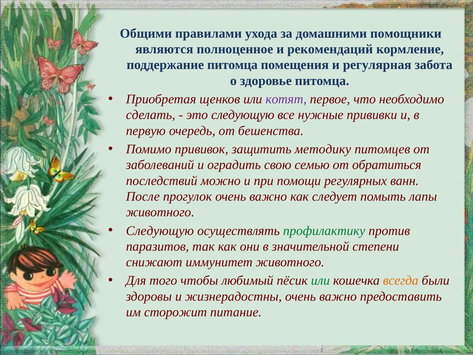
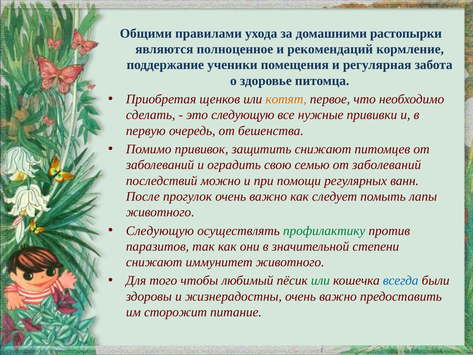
помощники: помощники -> растопырки (406, 33)
поддержание питомца: питомца -> ученики (232, 65)
котят colour: purple -> orange (286, 99)
защитить методику: методику -> снижают (323, 149)
семью от обратиться: обратиться -> заболеваний (387, 165)
всегда colour: orange -> blue (401, 280)
